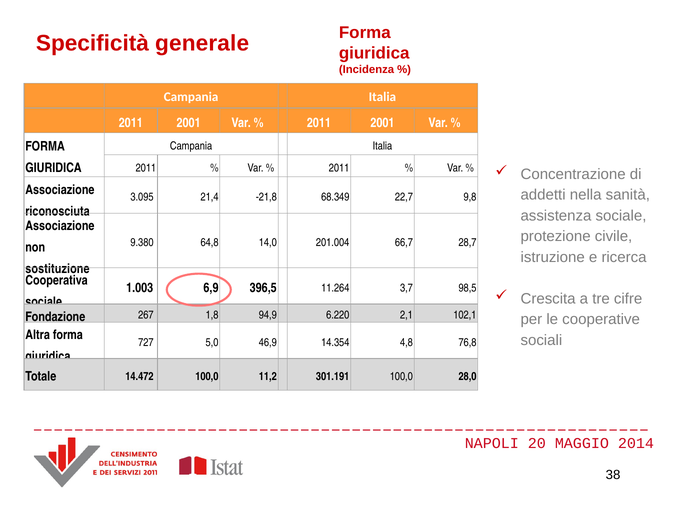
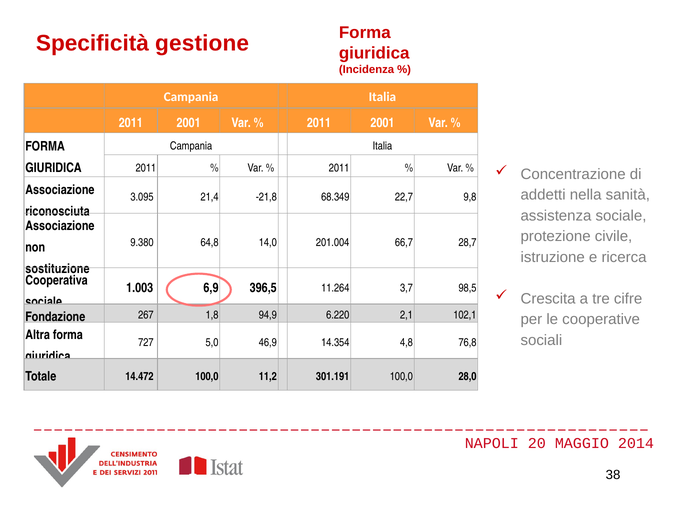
generale: generale -> gestione (202, 43)
